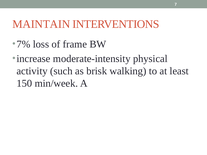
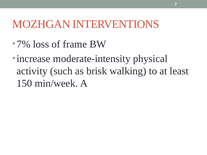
MAINTAIN: MAINTAIN -> MOZHGAN (41, 24)
